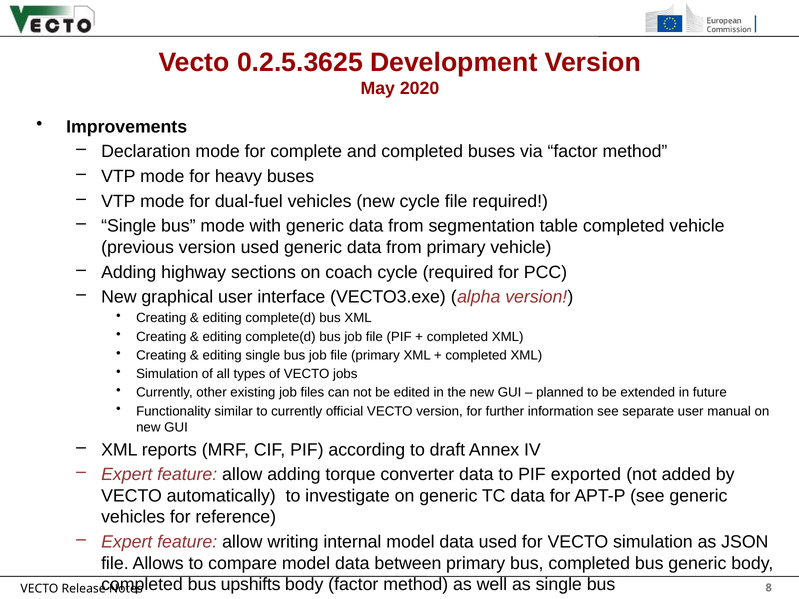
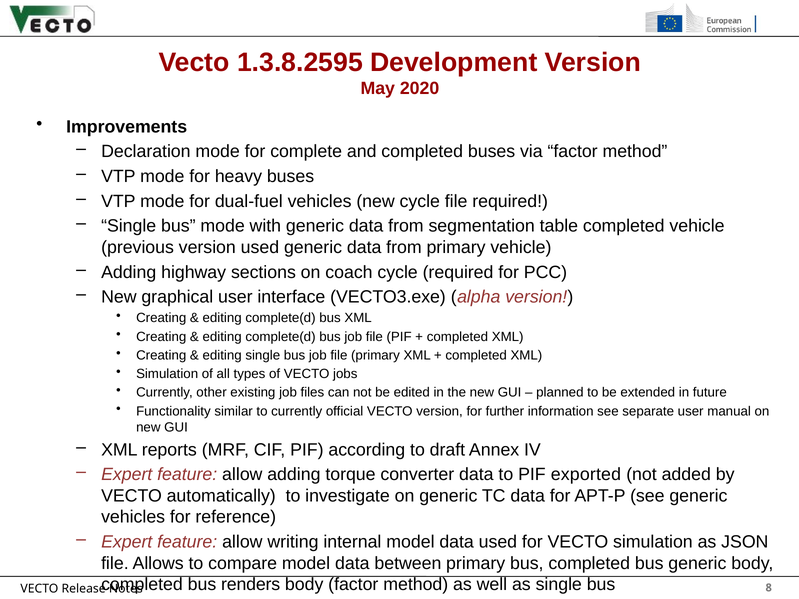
0.2.5.3625: 0.2.5.3625 -> 1.3.8.2595 (300, 63)
upshifts: upshifts -> renders (251, 585)
